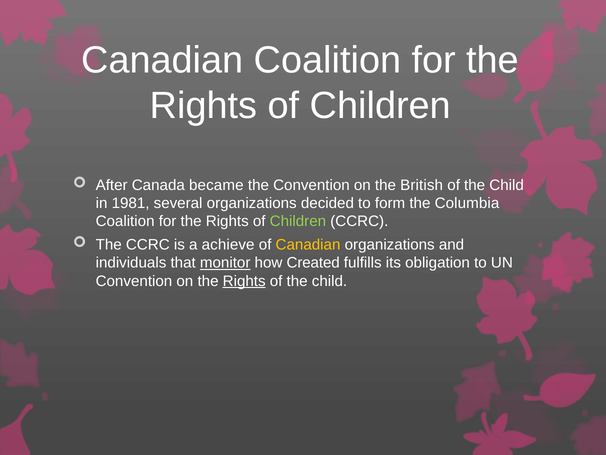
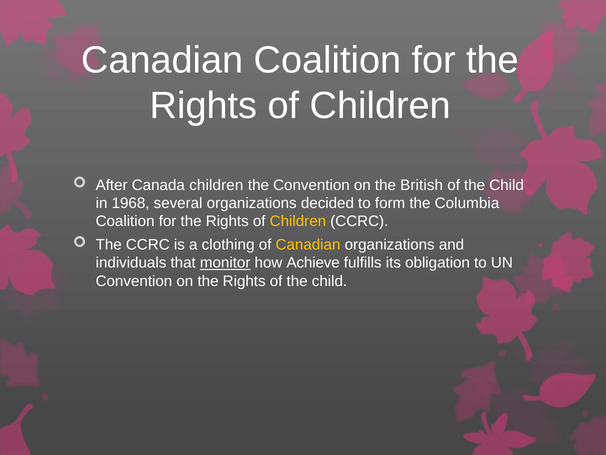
Canada became: became -> children (216, 185)
1981: 1981 -> 1968 (131, 203)
Children colour: light green -> yellow (298, 221)
achieve: achieve -> clothing (228, 244)
Created: Created -> Achieve (313, 263)
Rights underline: present -> none (244, 281)
